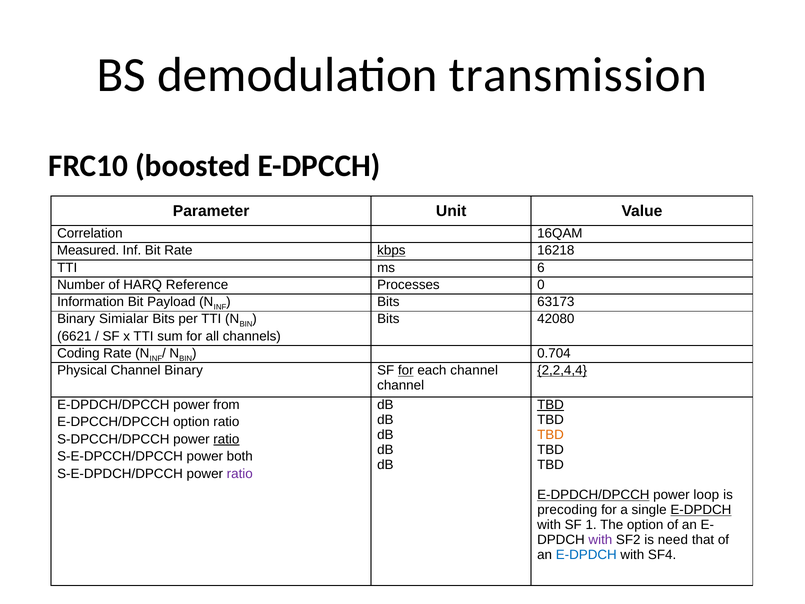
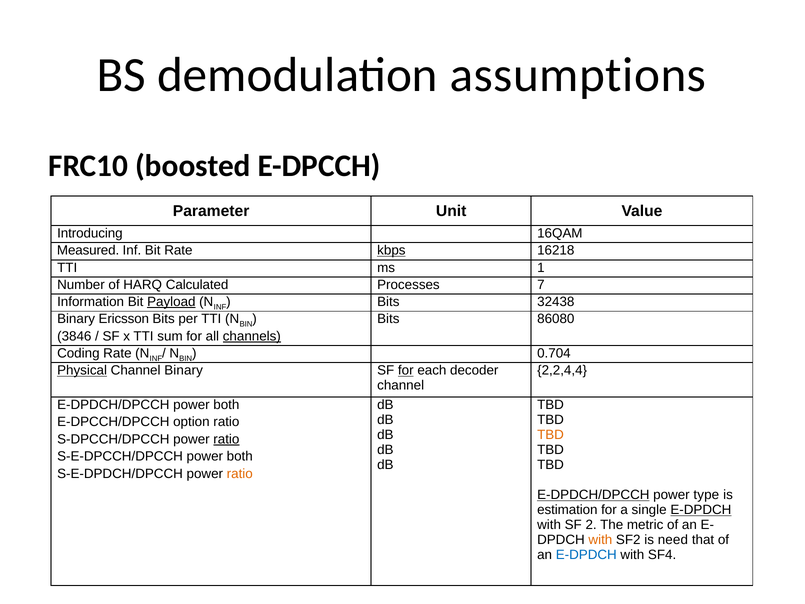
transmission: transmission -> assumptions (578, 75)
Correlation: Correlation -> Introducing (90, 233)
6: 6 -> 1 (541, 267)
Reference: Reference -> Calculated (197, 285)
0: 0 -> 7 (541, 285)
Payload underline: none -> present (171, 302)
63173: 63173 -> 32438 (556, 302)
Simialar: Simialar -> Ericsson (124, 319)
42080: 42080 -> 86080 (556, 319)
6621: 6621 -> 3846 (74, 336)
channels underline: none -> present (252, 336)
Physical underline: none -> present (82, 370)
each channel: channel -> decoder (474, 370)
2,2,4,4 underline: present -> none (562, 370)
E-DPDCH/DPCCH power from: from -> both (226, 405)
TBD underline: present -> none (551, 405)
ratio colour: purple -> orange (240, 474)
loop: loop -> type (706, 495)
precoding: precoding -> estimation (567, 510)
1: 1 -> 2 (591, 525)
The option: option -> metric (645, 525)
with colour: purple -> orange (600, 540)
